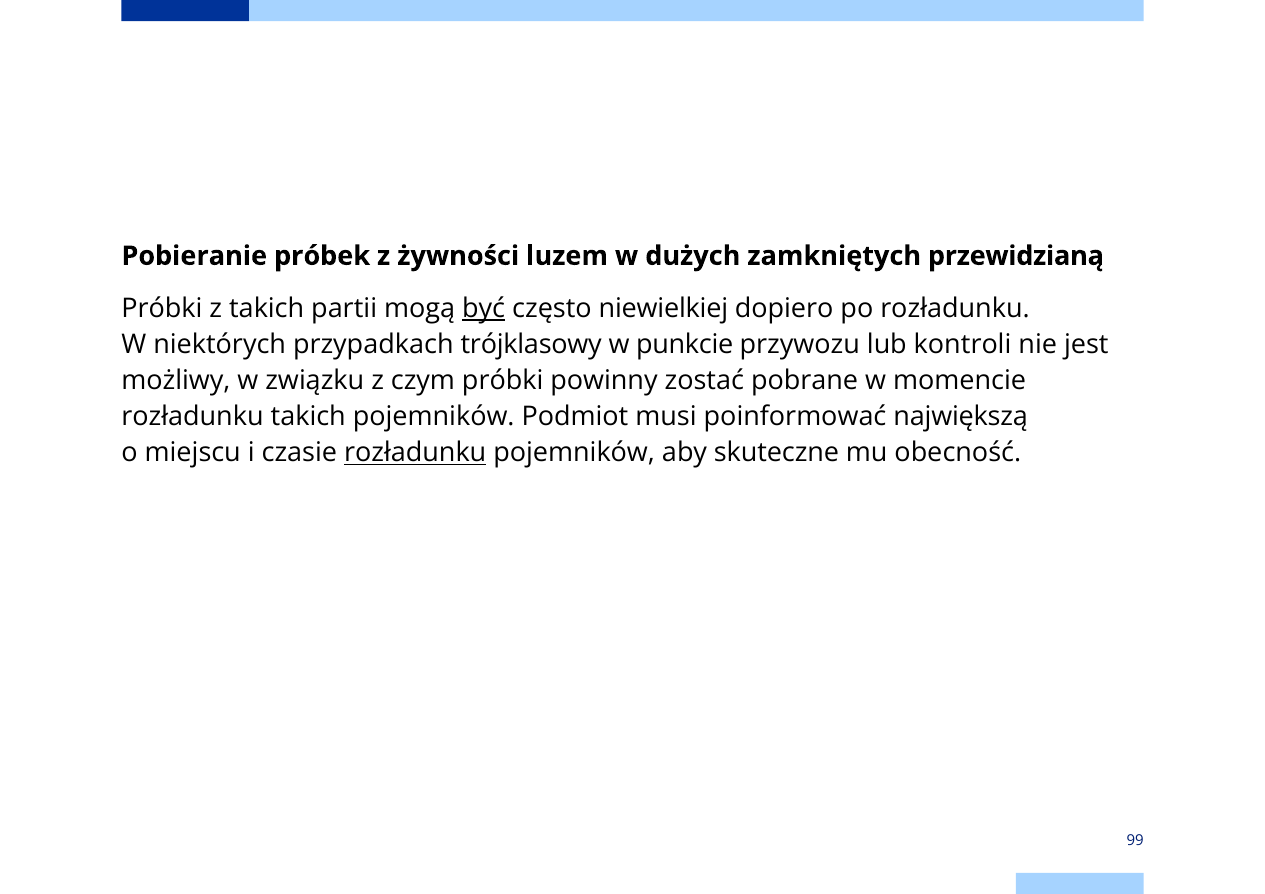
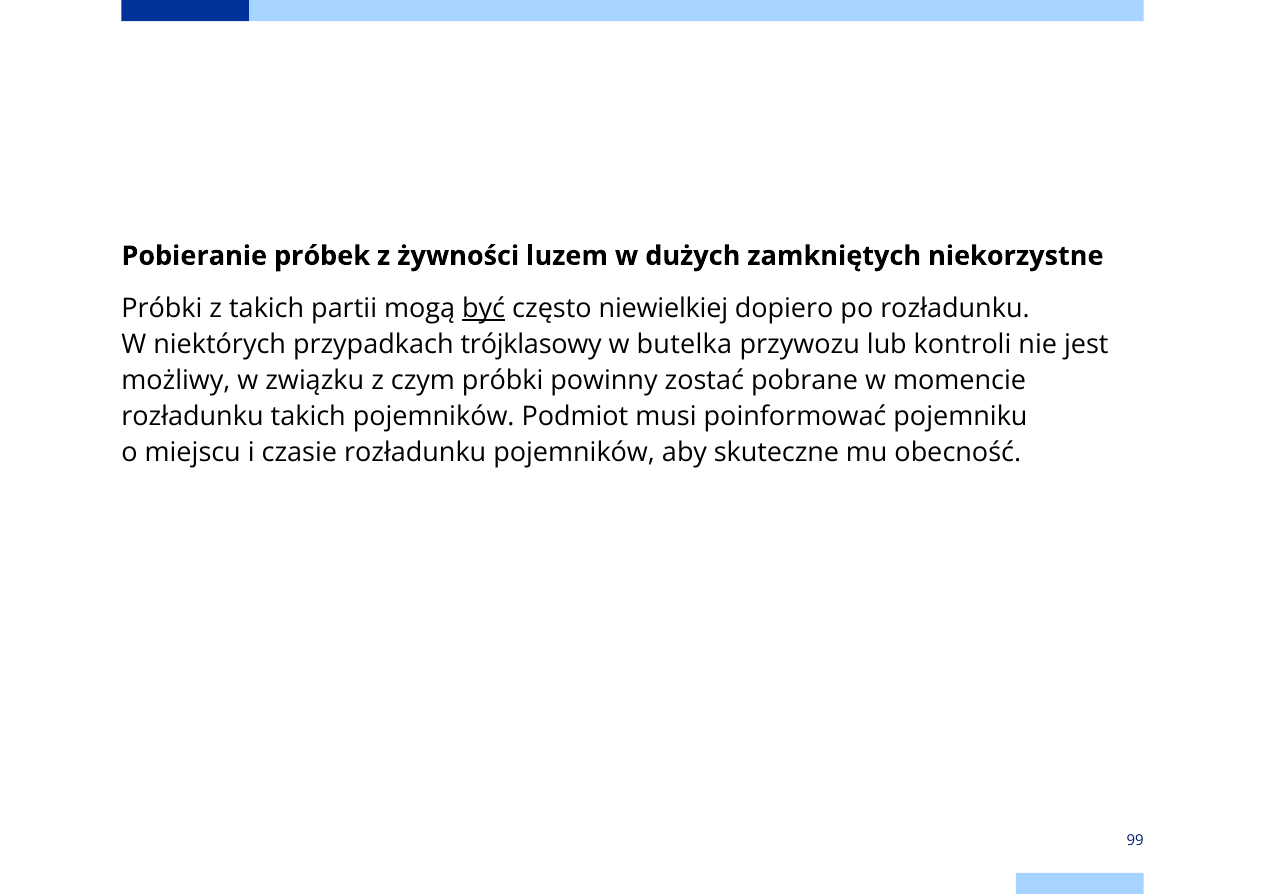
przewidzianą: przewidzianą -> niekorzystne (1016, 256)
punkcie: punkcie -> butelka (684, 345)
największą: największą -> pojemniku (961, 417)
rozładunku underline: present -> none (415, 453)
